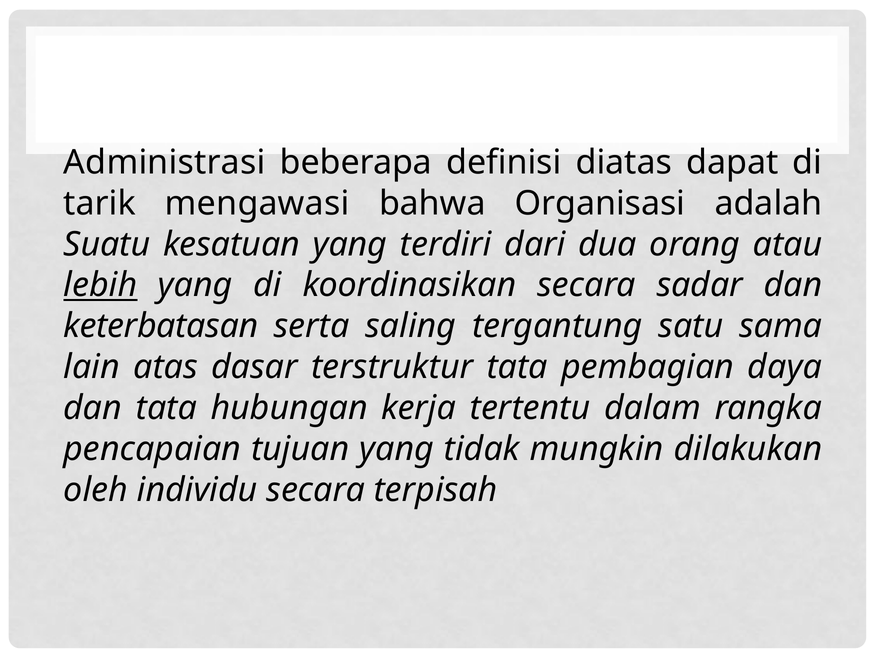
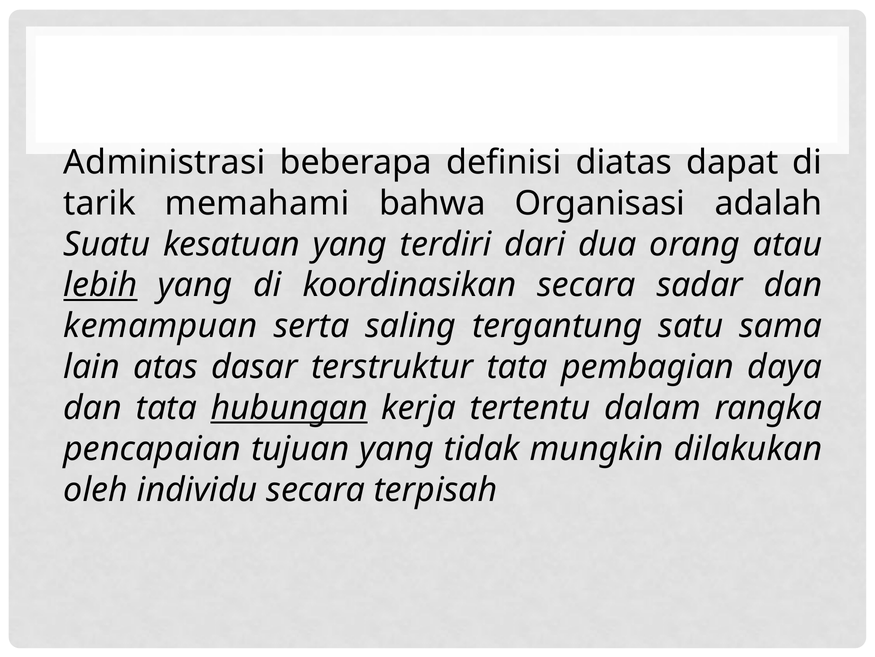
mengawasi: mengawasi -> memahami (257, 203)
keterbatasan: keterbatasan -> kemampuan (160, 326)
hubungan underline: none -> present (289, 407)
